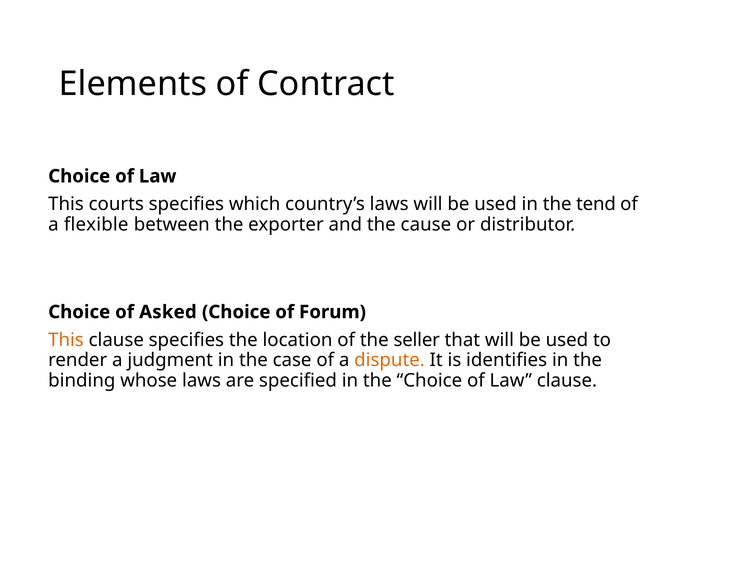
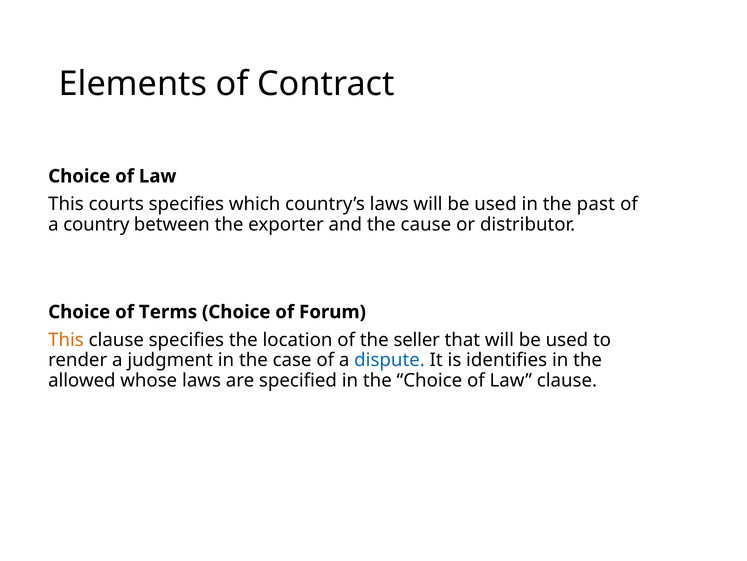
tend: tend -> past (596, 204)
flexible: flexible -> country (96, 224)
Asked: Asked -> Terms (168, 312)
dispute colour: orange -> blue (390, 360)
binding: binding -> allowed (82, 380)
